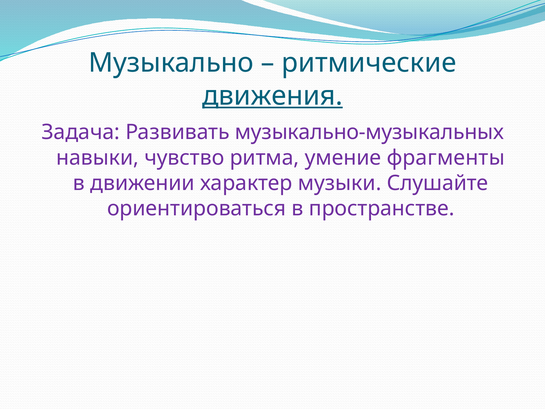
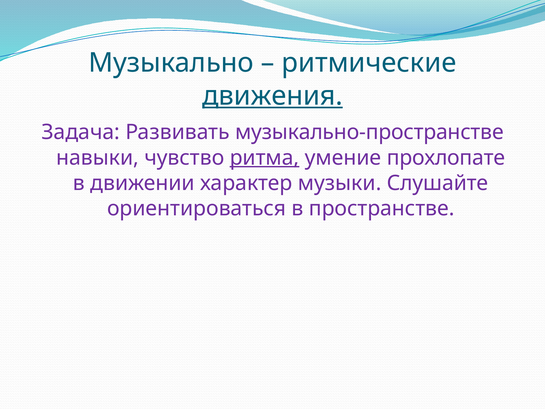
музыкально-музыкальных: музыкально-музыкальных -> музыкально-пространстве (369, 132)
ритма underline: none -> present (265, 158)
фрагменты: фрагменты -> прохлопате (446, 158)
